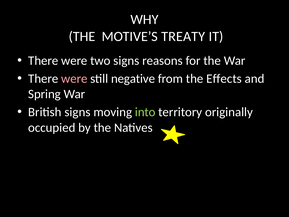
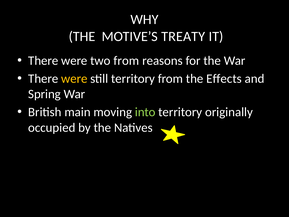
two signs: signs -> from (126, 61)
were colour: pink -> yellow (74, 79)
still negative: negative -> territory (133, 79)
British signs: signs -> main (77, 112)
